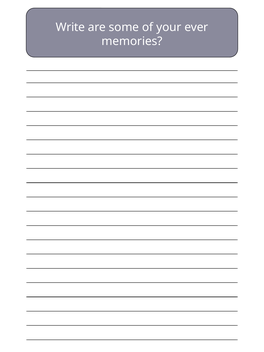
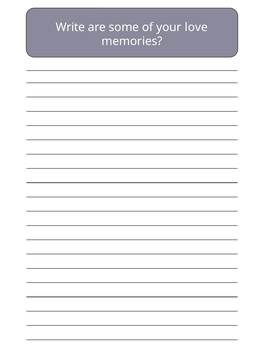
ever: ever -> love (196, 27)
